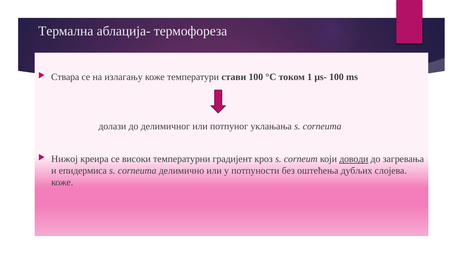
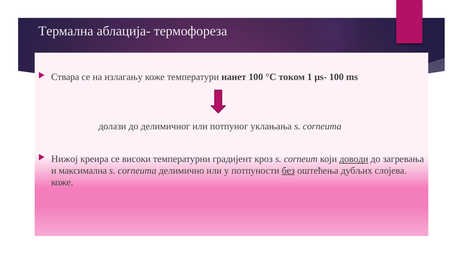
стави: стави -> нанет (234, 77)
епидермиса: епидермиса -> максимална (83, 171)
без underline: none -> present (288, 171)
